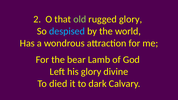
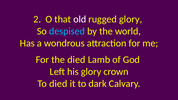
old colour: light green -> white (80, 19)
the bear: bear -> died (76, 60)
divine: divine -> crown (116, 72)
